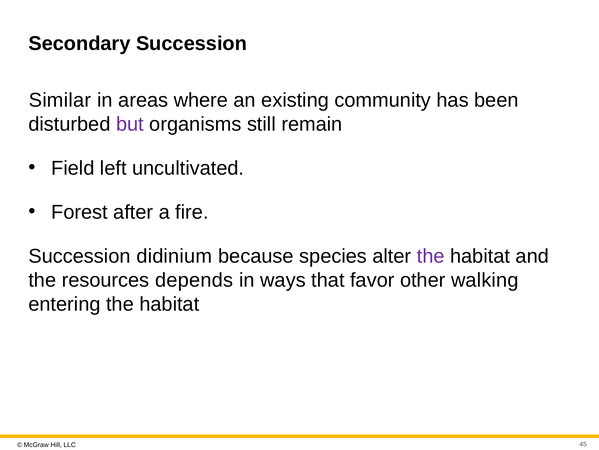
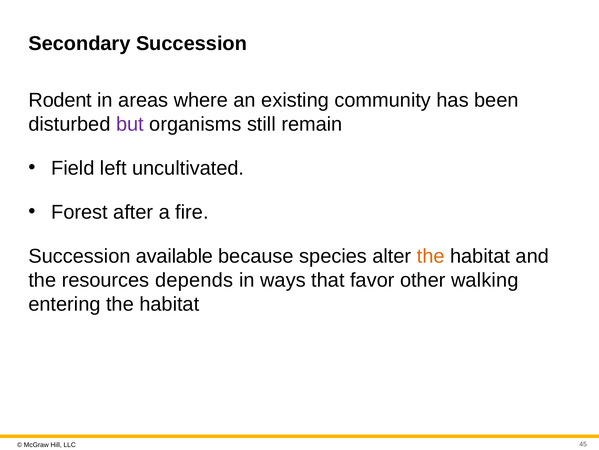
Similar: Similar -> Rodent (60, 100)
didinium: didinium -> available (174, 256)
the colour: purple -> orange (431, 256)
